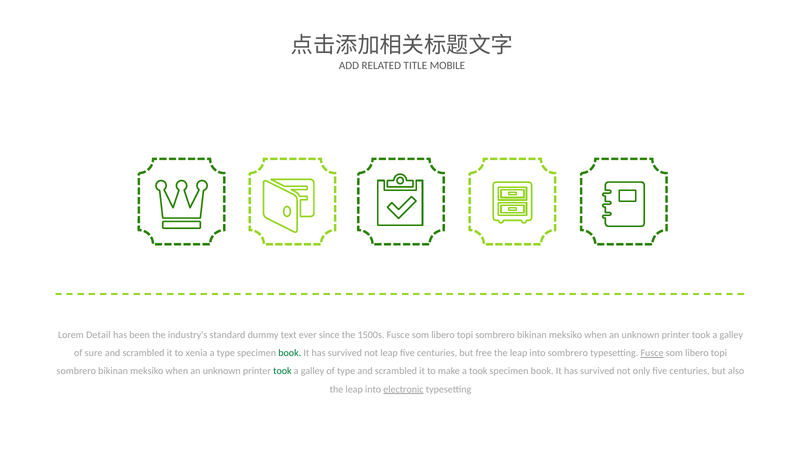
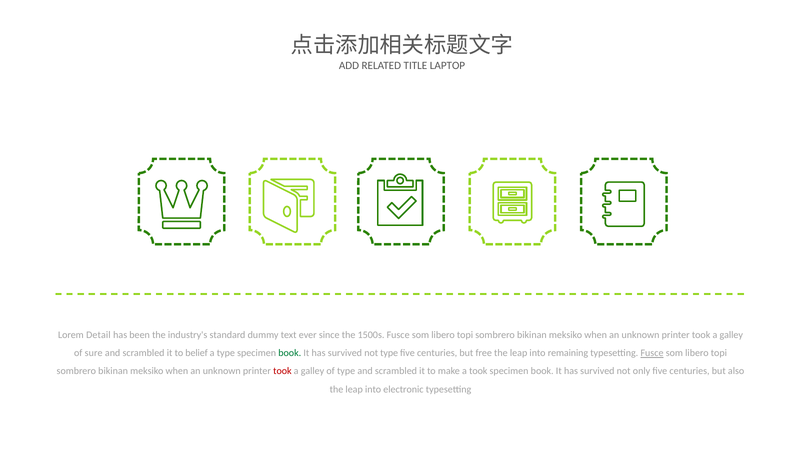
MOBILE: MOBILE -> LAPTOP (447, 66)
xenia: xenia -> belief (197, 353)
not leap: leap -> type (389, 353)
into sombrero: sombrero -> remaining (568, 353)
took colour: green -> red (282, 371)
electronic underline: present -> none (403, 389)
